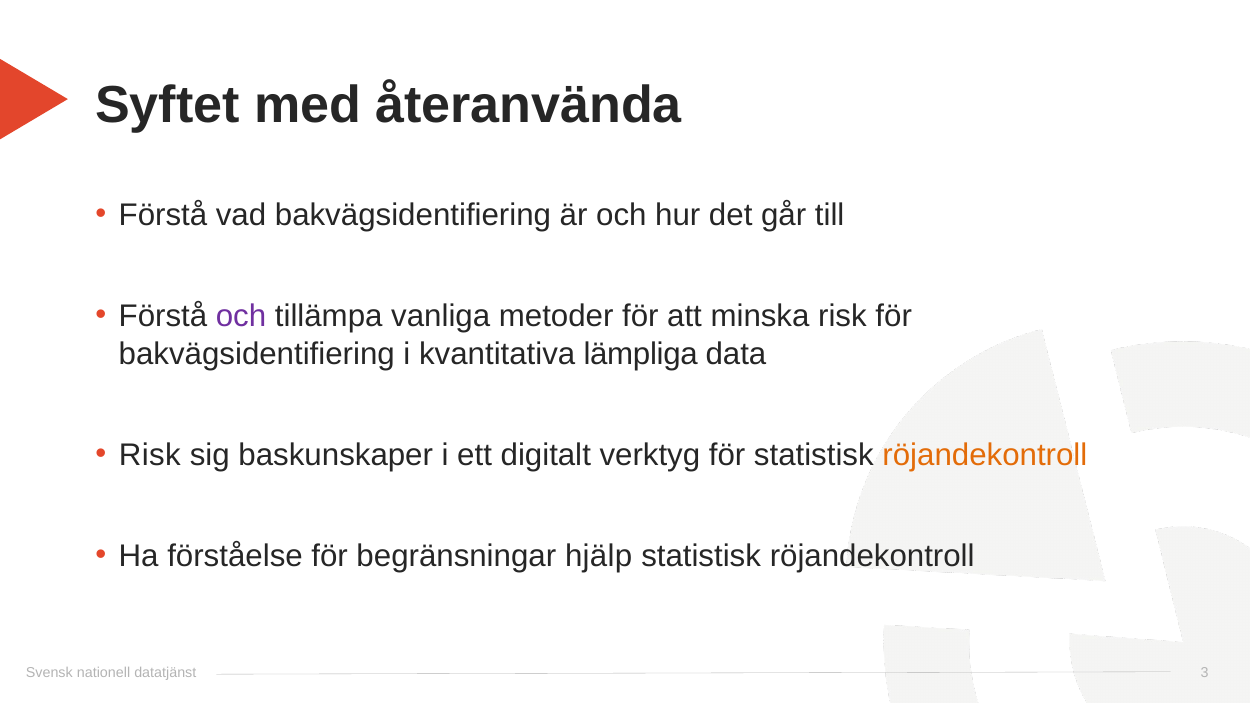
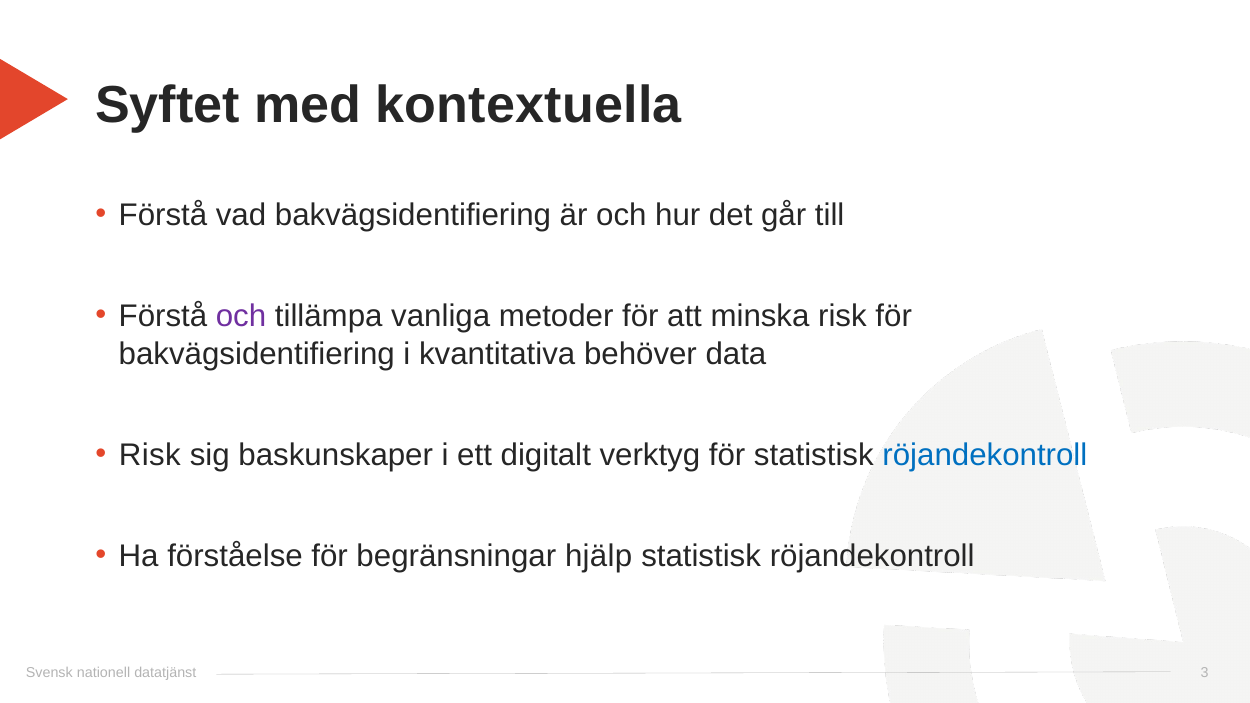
återanvända: återanvända -> kontextuella (529, 105)
lämpliga: lämpliga -> behöver (640, 354)
röjandekontroll colour: orange -> blue (985, 455)
